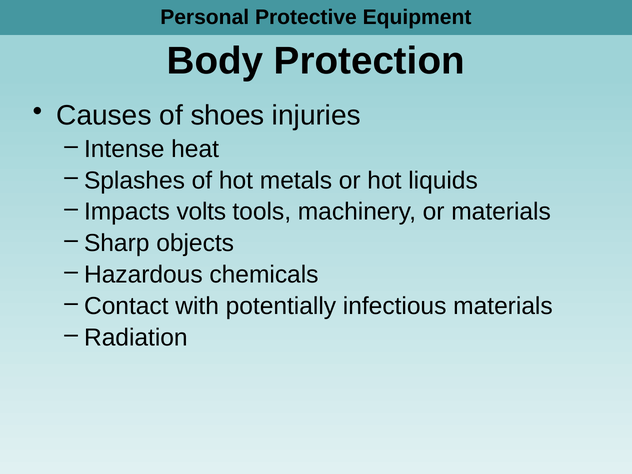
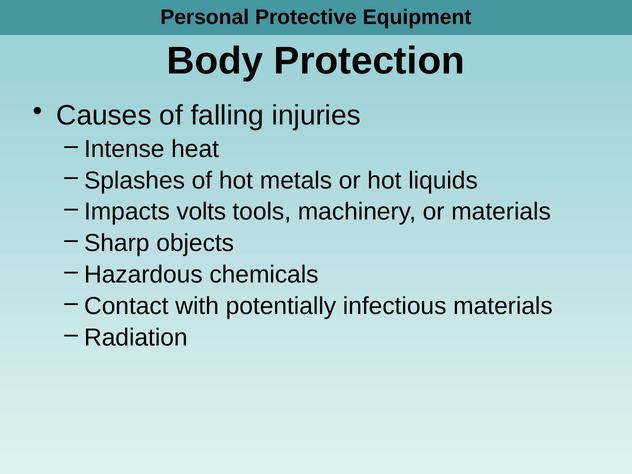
shoes: shoes -> falling (227, 116)
